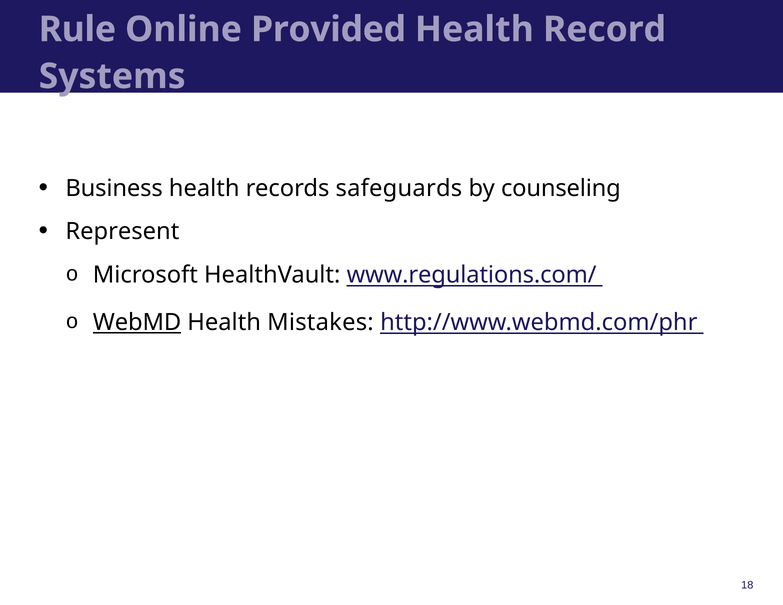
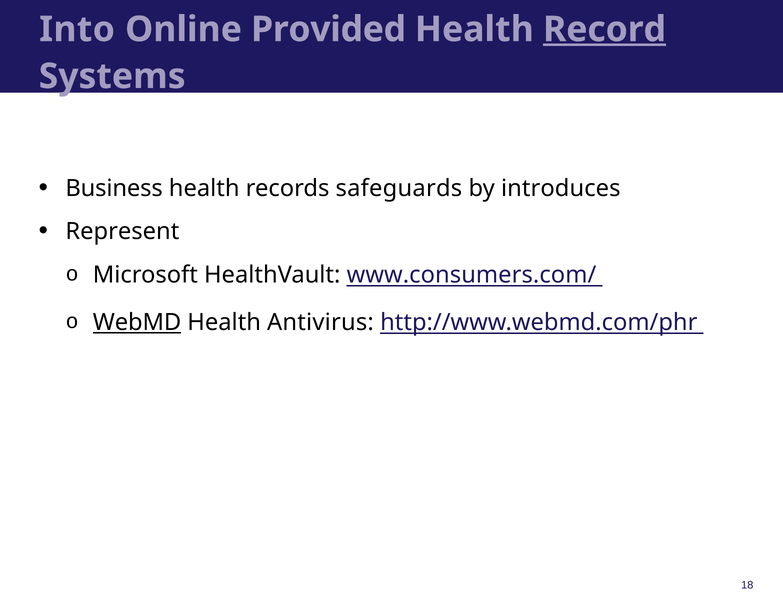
Rule: Rule -> Into (77, 29)
Record underline: none -> present (605, 29)
counseling: counseling -> introduces (561, 188)
www.regulations.com/: www.regulations.com/ -> www.consumers.com/ (472, 275)
Mistakes: Mistakes -> Antivirus (320, 323)
